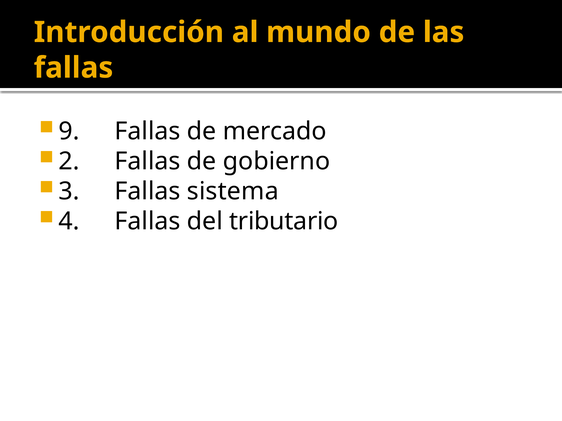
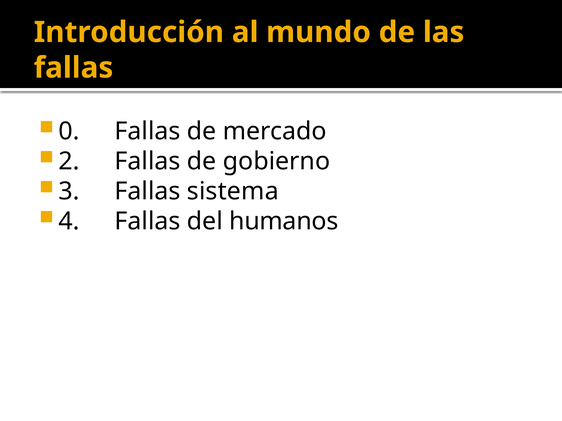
9: 9 -> 0 (69, 131)
tributario: tributario -> humanos (284, 221)
